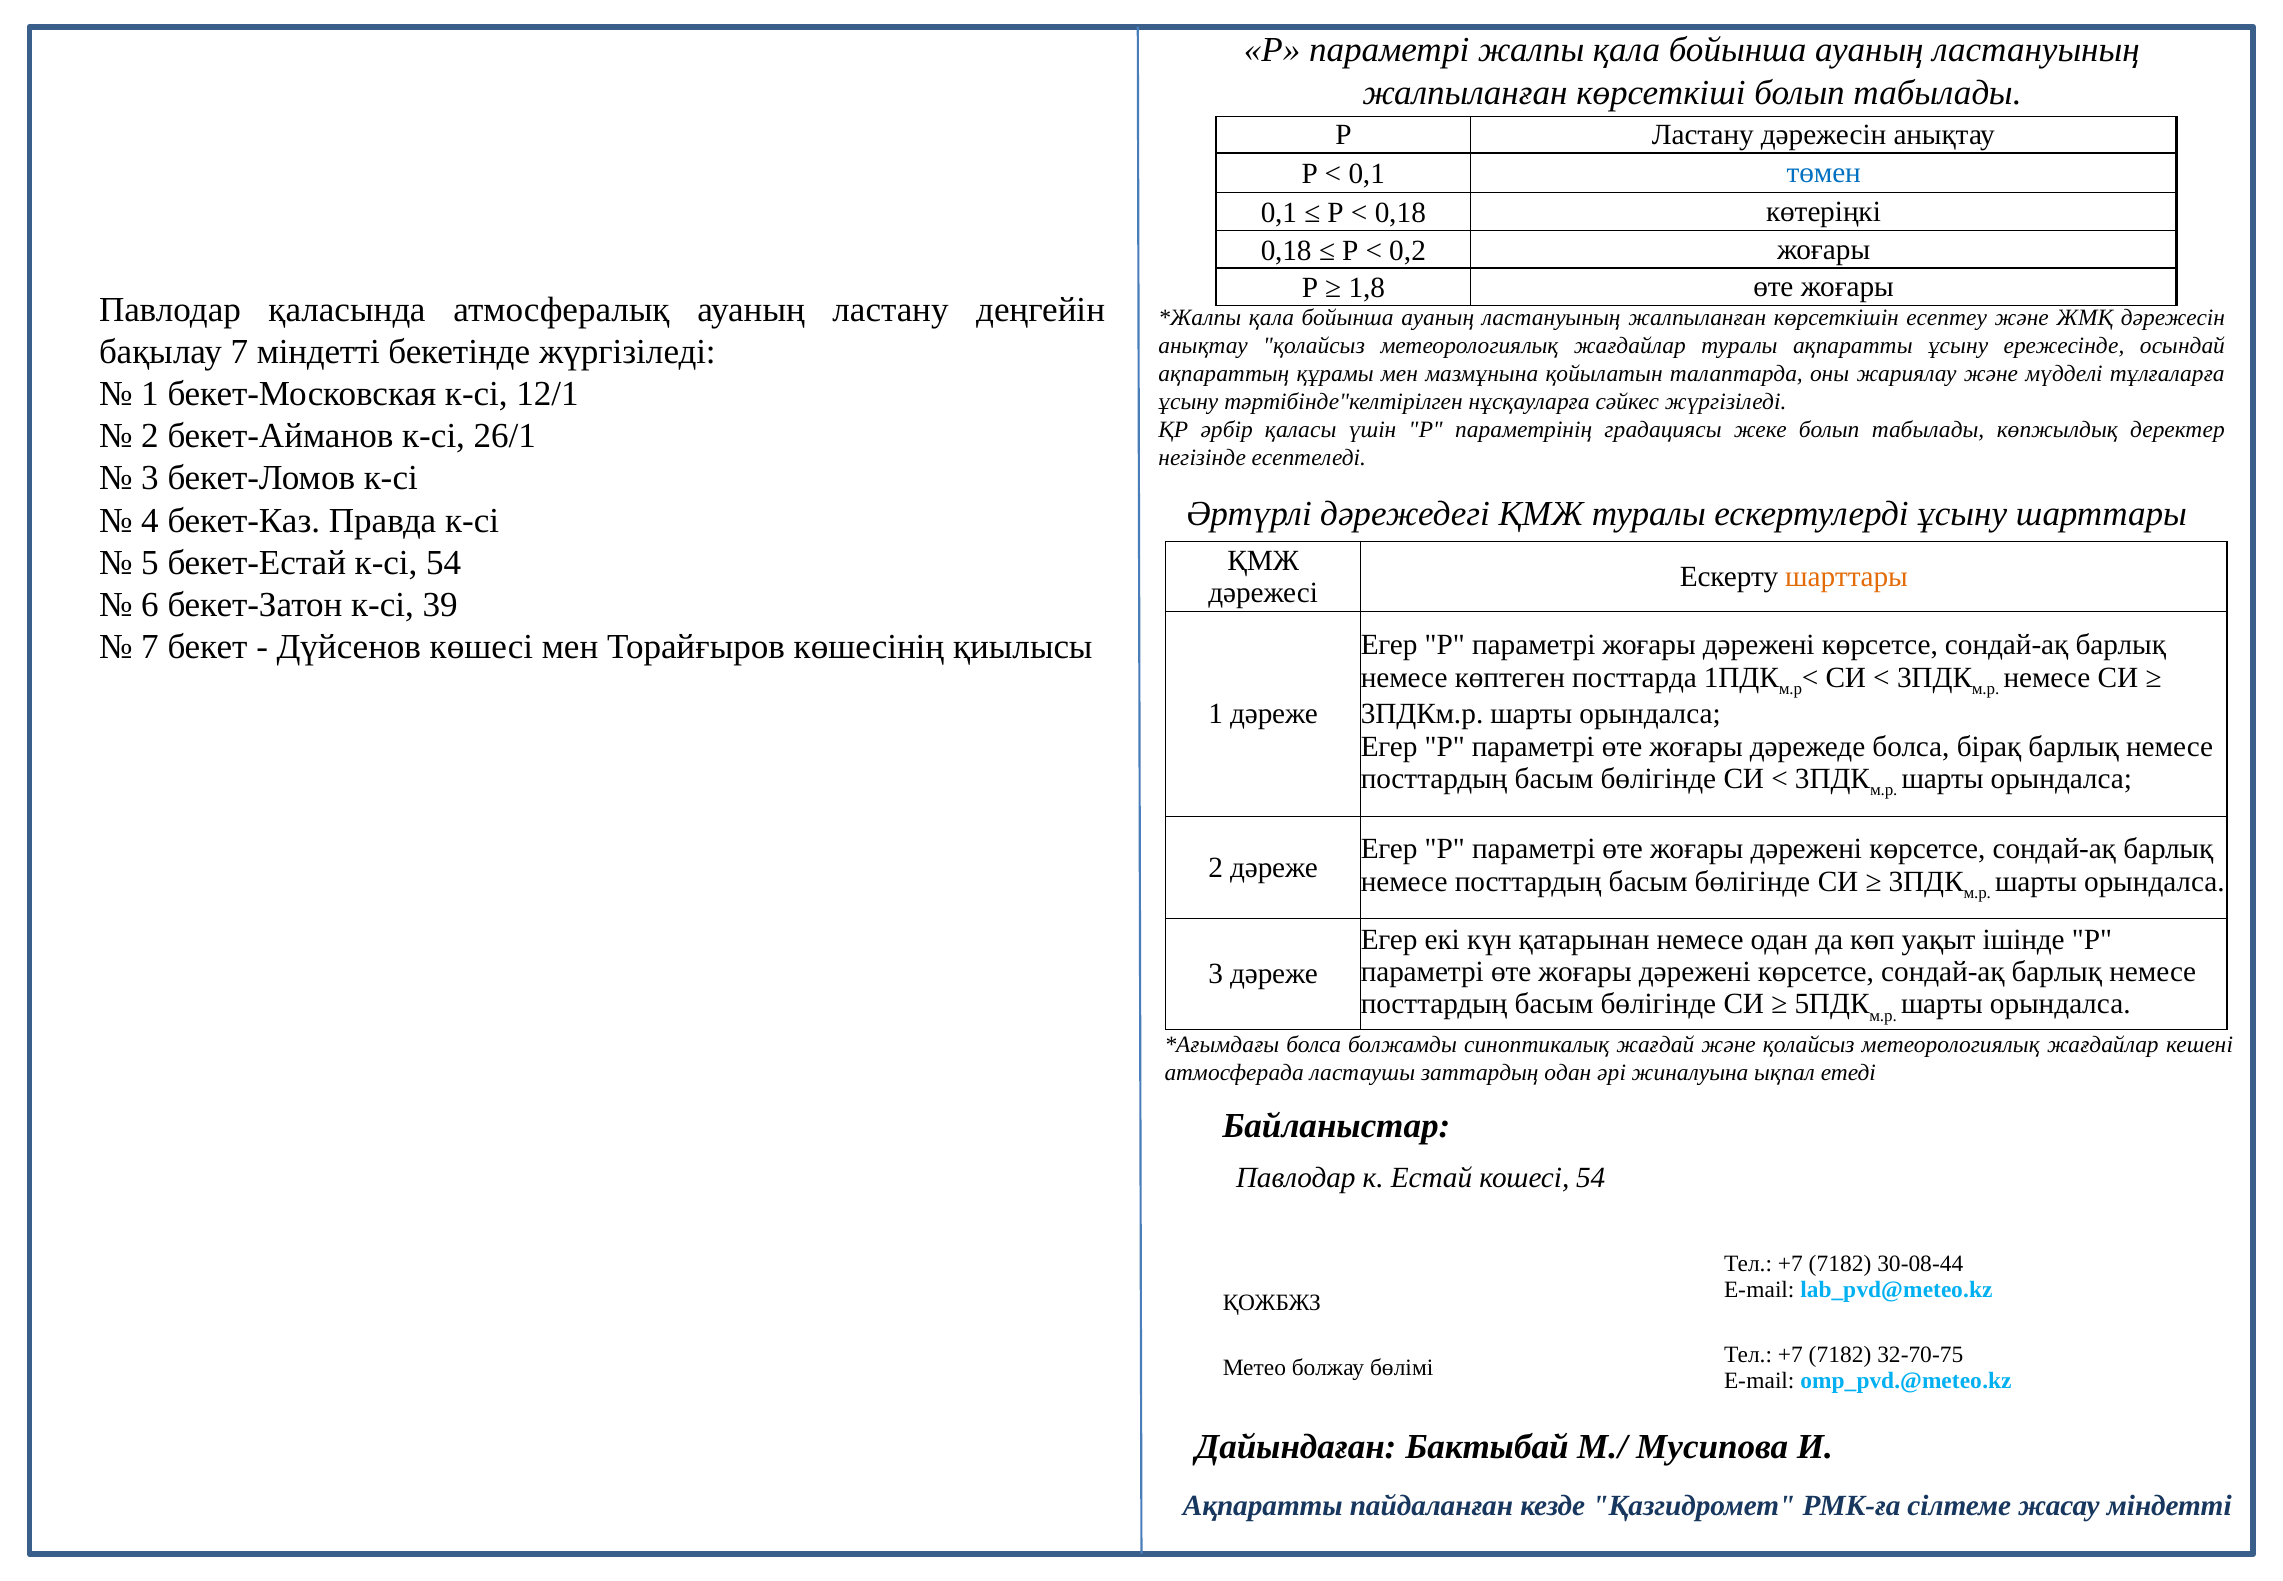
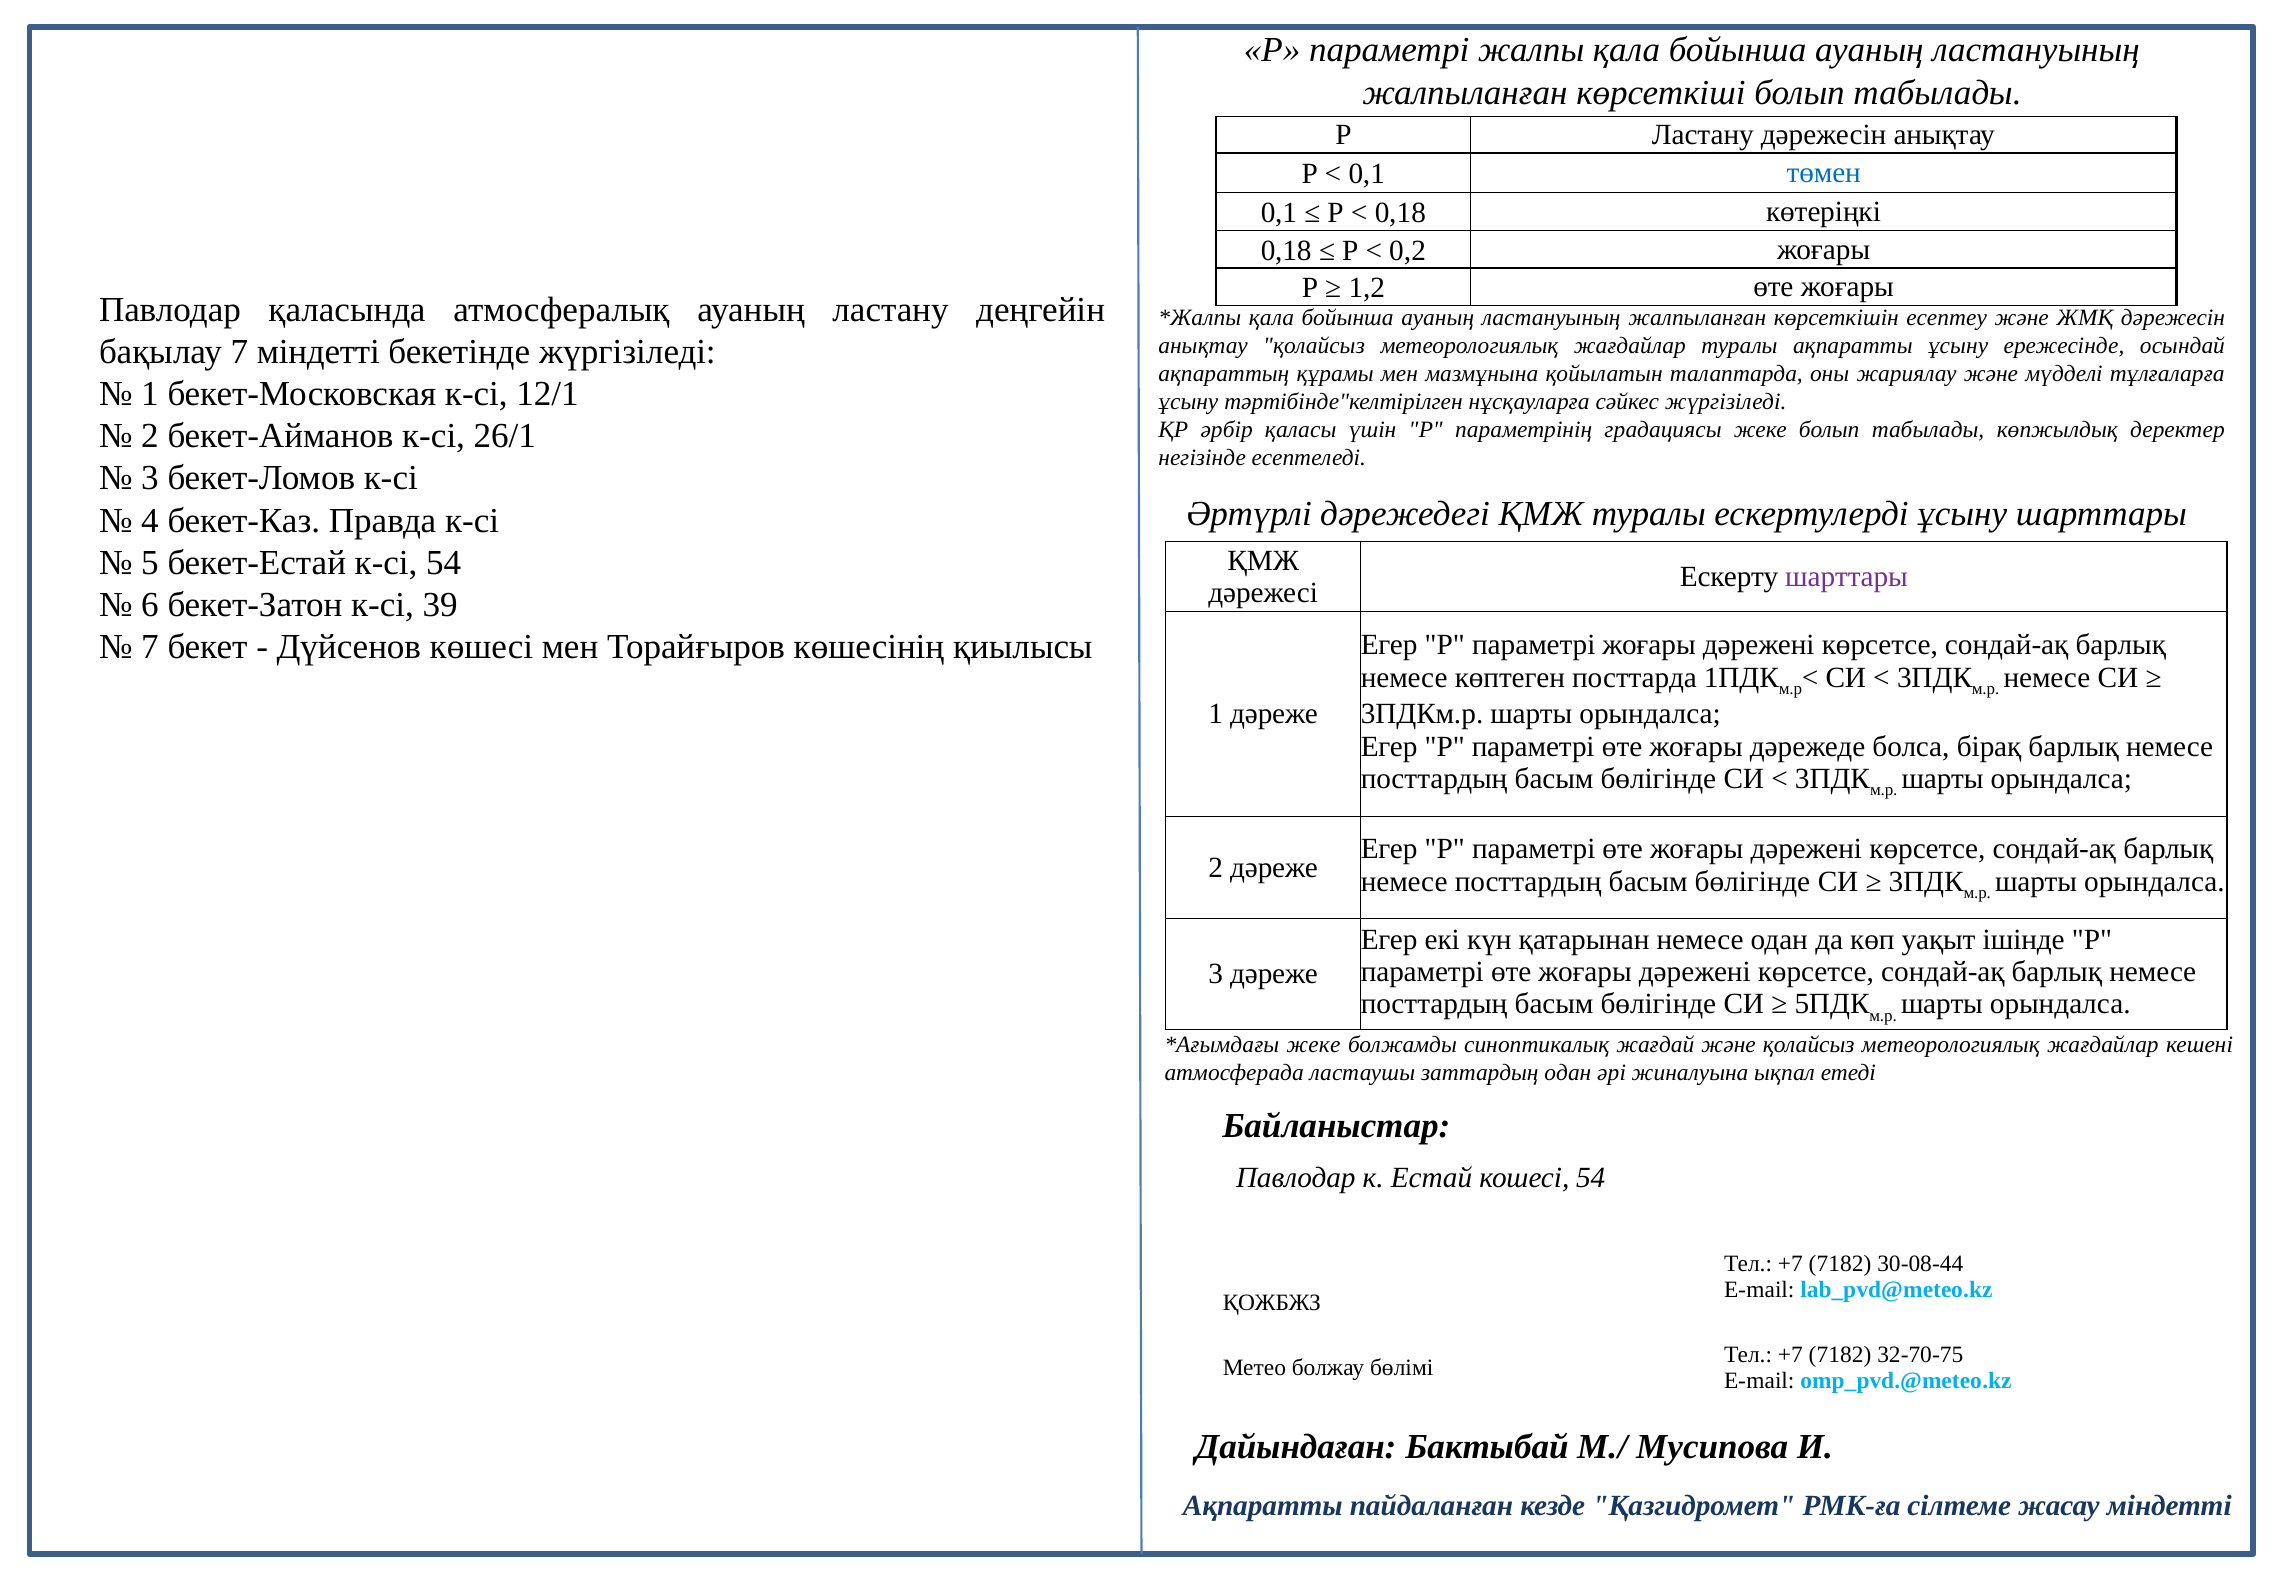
1,8: 1,8 -> 1,2 (1367, 288)
шарттары colour: orange -> purple (1847, 577)
болса: болса -> жеке (1313, 1044)
